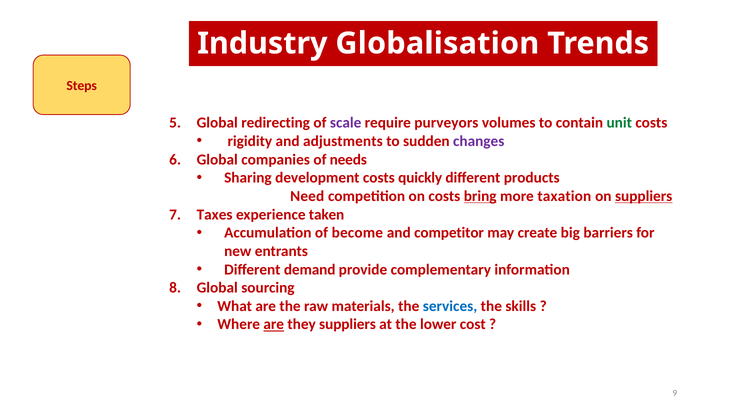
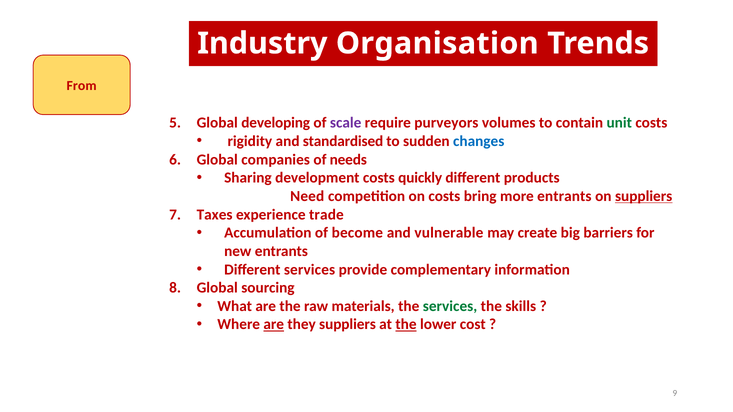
Globalisation: Globalisation -> Organisation (437, 43)
Steps: Steps -> From (82, 86)
redirecting: redirecting -> developing (276, 123)
adjustments: adjustments -> standardised (343, 141)
changes colour: purple -> blue (479, 141)
bring underline: present -> none (480, 196)
more taxation: taxation -> entrants (564, 196)
taken: taken -> trade (326, 215)
competitor: competitor -> vulnerable (449, 233)
Different demand: demand -> services (310, 270)
services colour: blue -> green (450, 306)
the underline: none -> present (406, 325)
